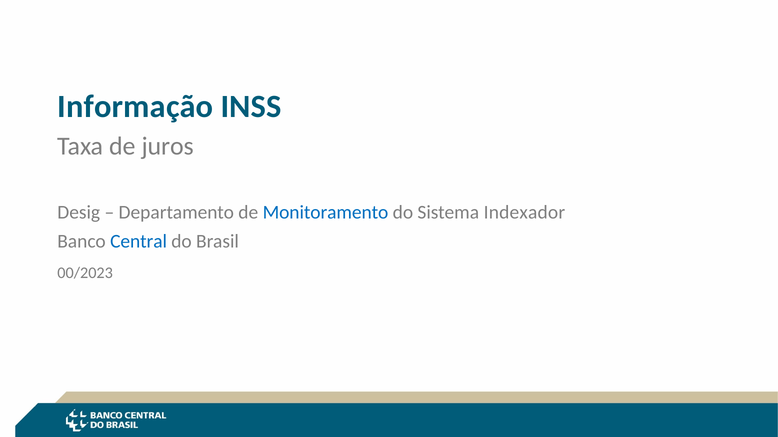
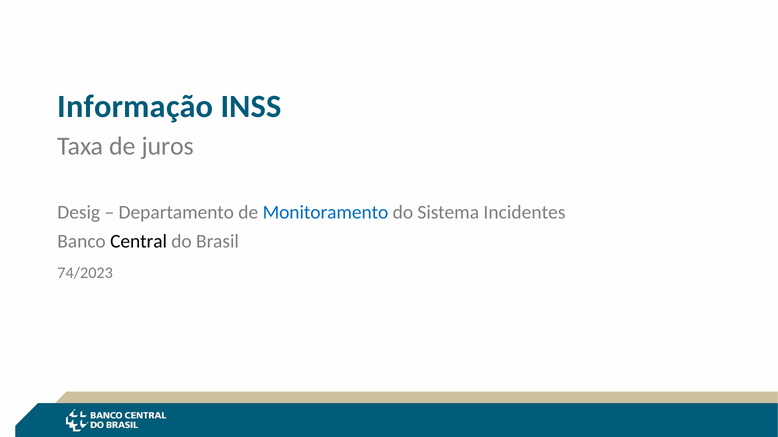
Indexador: Indexador -> Incidentes (525, 213)
Central colour: blue -> black (139, 242)
00/2023: 00/2023 -> 74/2023 (85, 273)
